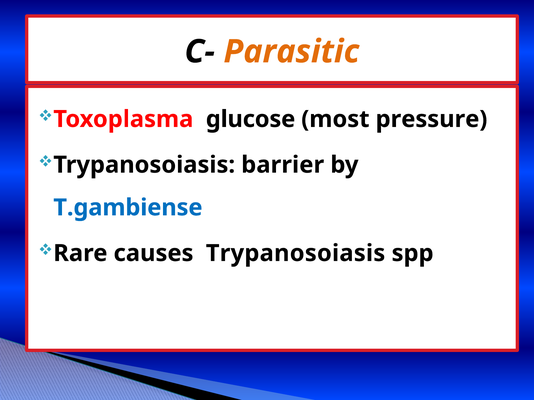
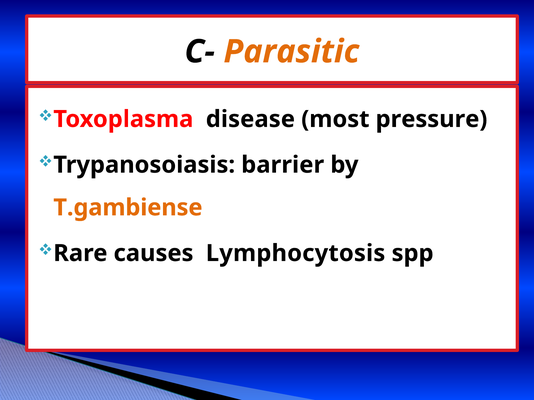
glucose: glucose -> disease (250, 119)
T.gambiense colour: blue -> orange (128, 208)
causes Trypanosoiasis: Trypanosoiasis -> Lymphocytosis (296, 254)
